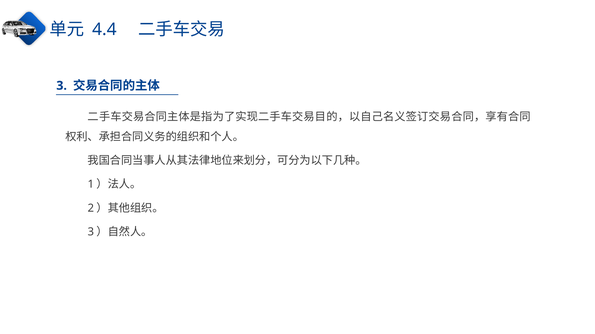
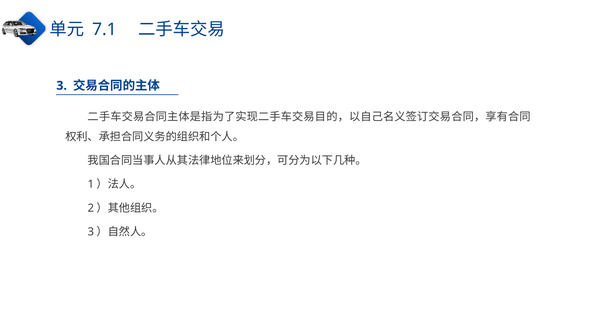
4.4: 4.4 -> 7.1 (104, 30)
